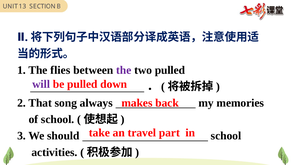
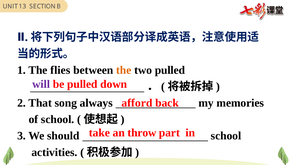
the colour: purple -> orange (124, 70)
makes: makes -> afford (137, 103)
travel: travel -> throw (142, 133)
